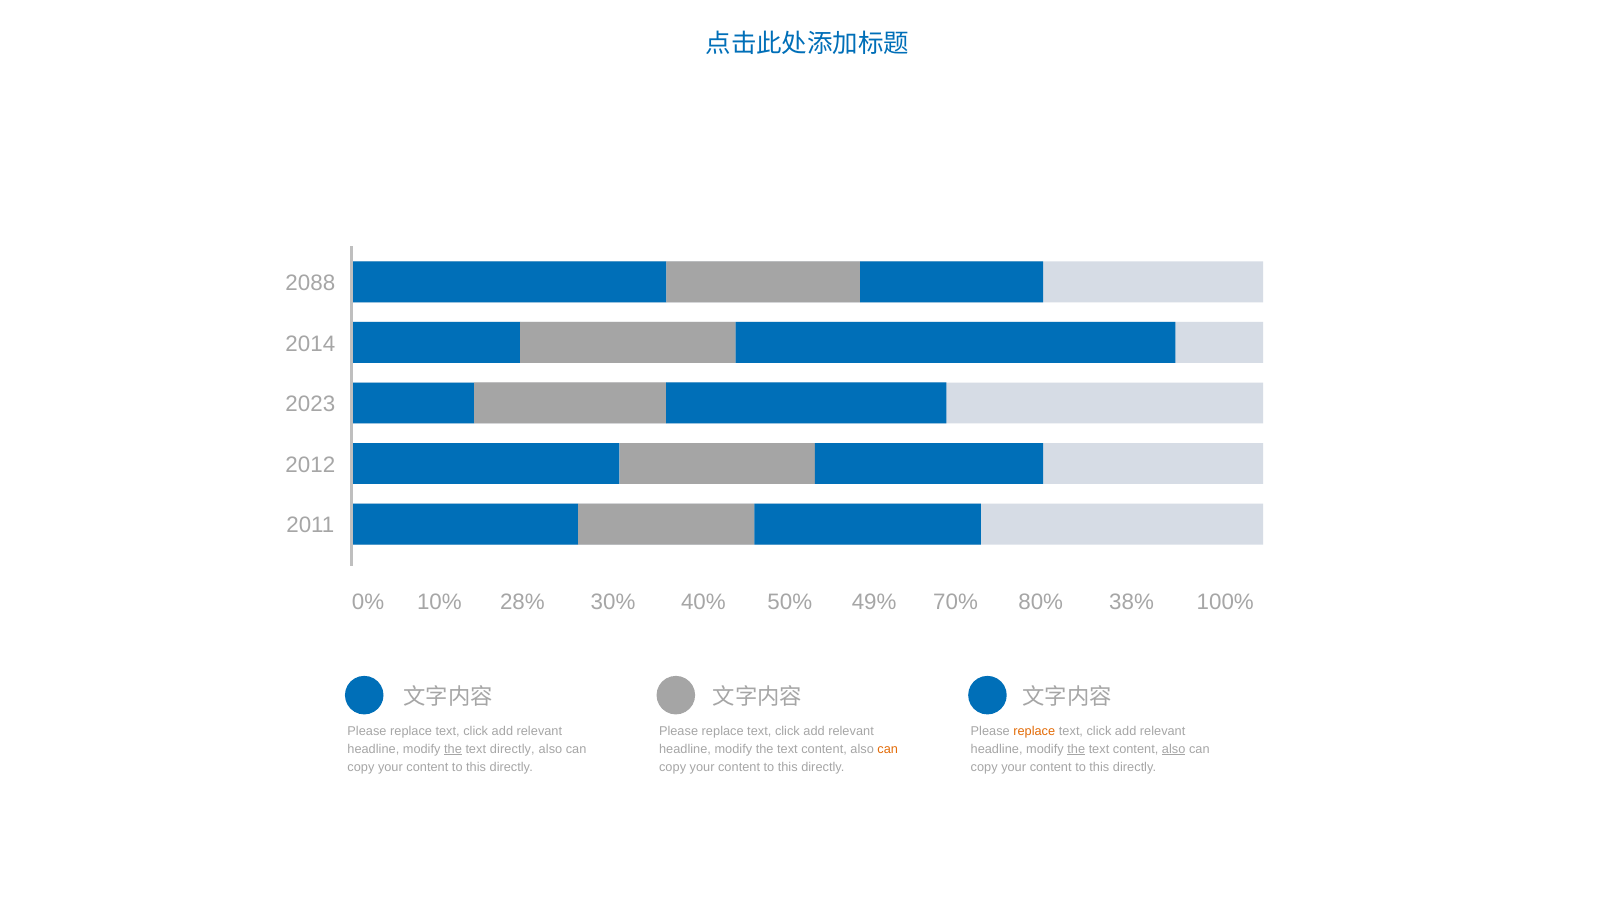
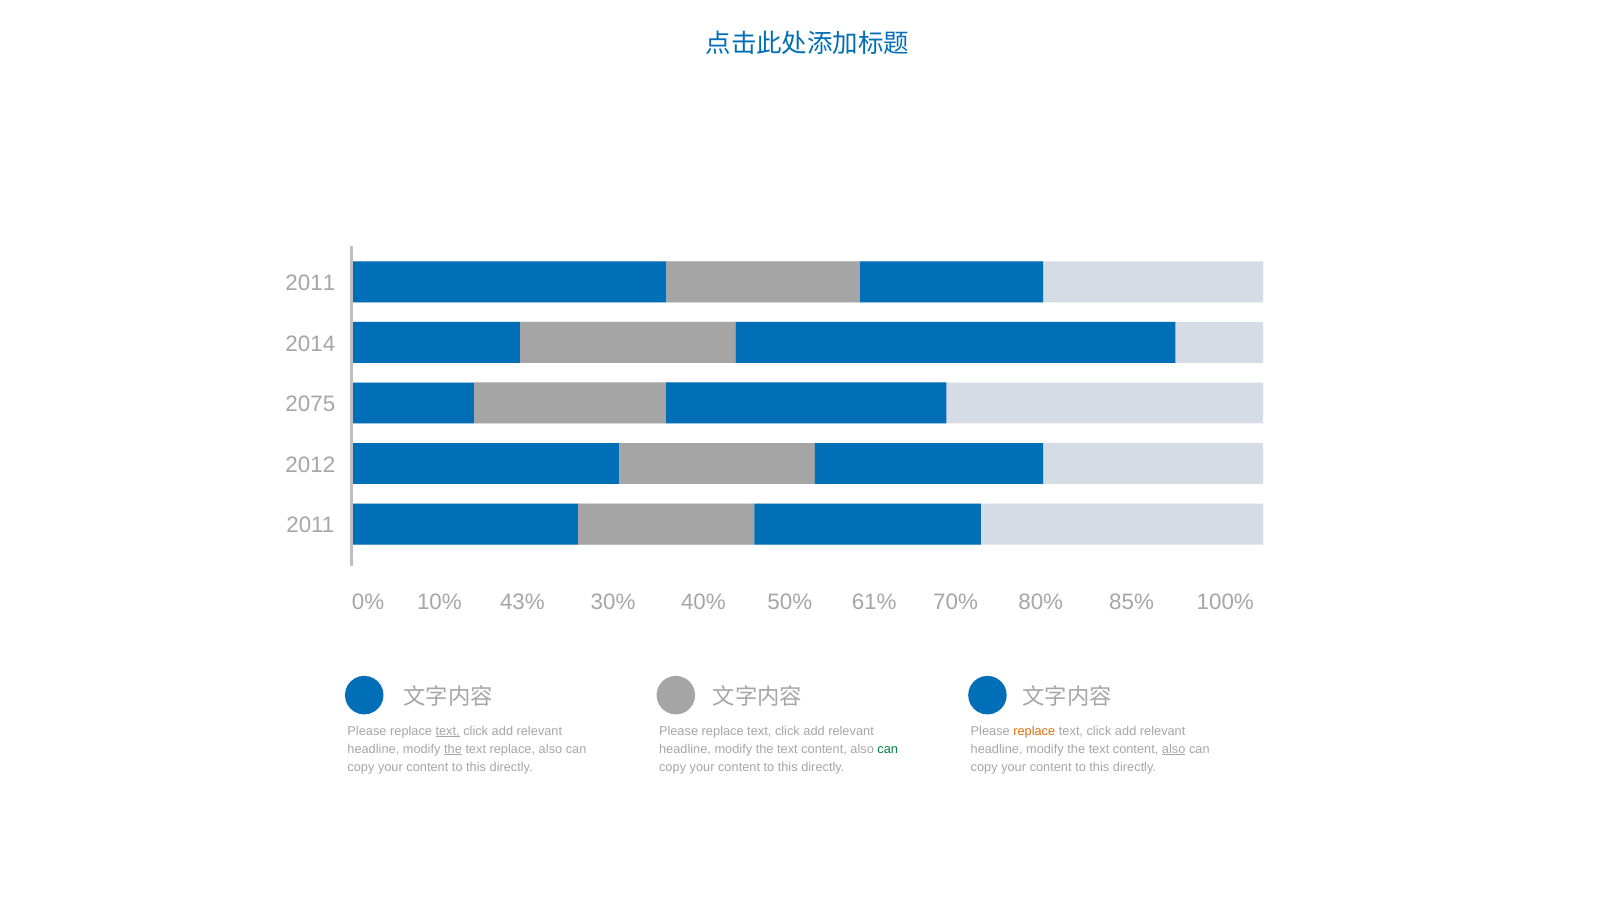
2088: 2088 -> 2011 (310, 284)
2023: 2023 -> 2075 (310, 405)
28%: 28% -> 43% (522, 602)
49%: 49% -> 61% (874, 602)
38%: 38% -> 85% (1132, 602)
text underline: none -> present (448, 731)
text directly: directly -> replace (512, 750)
can colour: orange -> green (888, 750)
the underline: present -> none (1076, 750)
